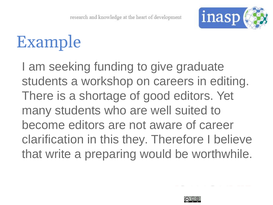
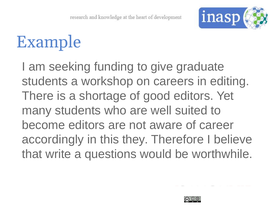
clarification: clarification -> accordingly (53, 139)
preparing: preparing -> questions (111, 154)
